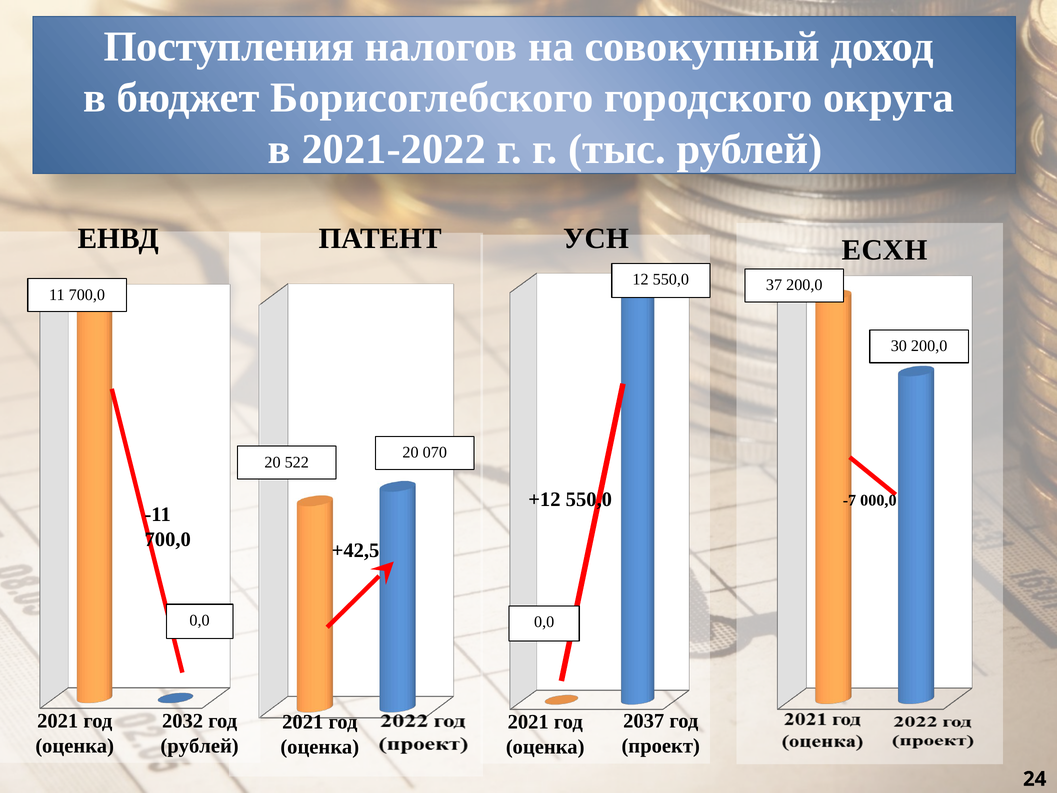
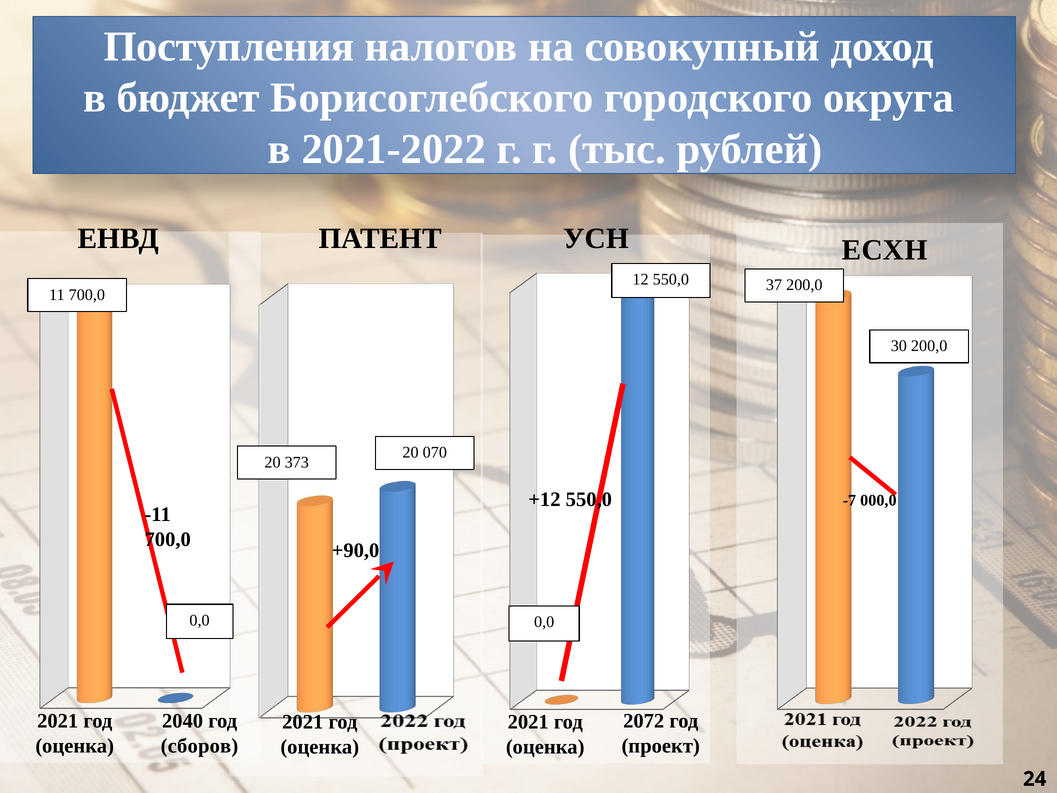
522: 522 -> 373 (297, 462)
+42,5: +42,5 -> +90,0 (356, 550)
2032: 2032 -> 2040 (183, 721)
2037: 2037 -> 2072 (644, 721)
рублей: рублей -> сборов (199, 746)
